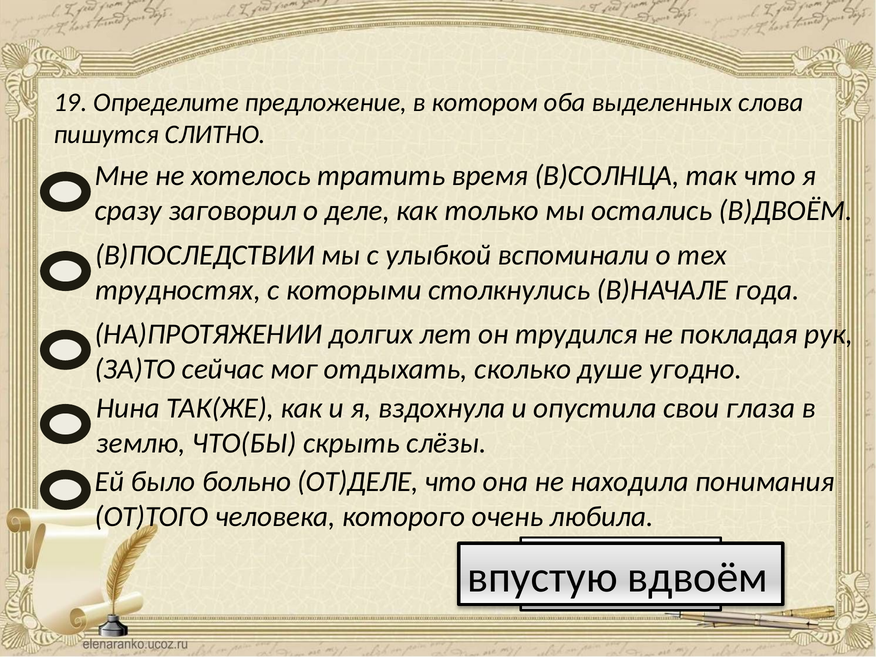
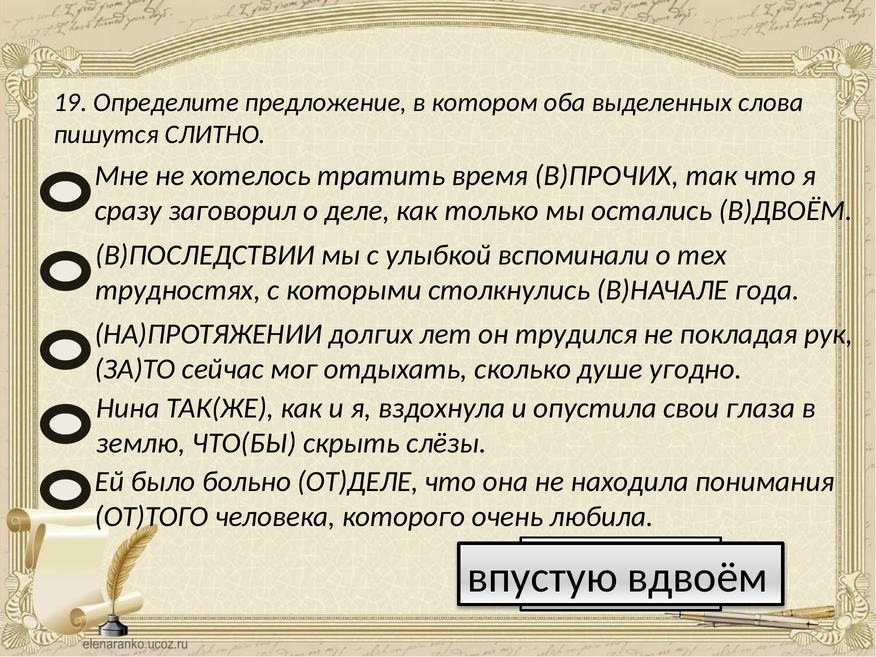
В)СОЛНЦА: В)СОЛНЦА -> В)ПРОЧИХ (607, 176)
